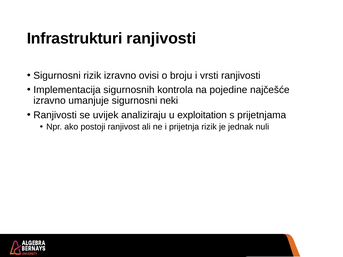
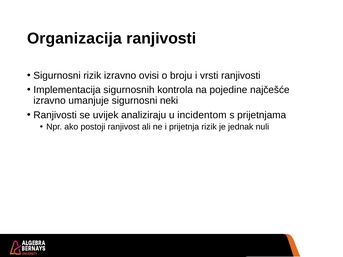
Infrastrukturi: Infrastrukturi -> Organizacija (74, 38)
exploitation: exploitation -> incidentom (202, 115)
